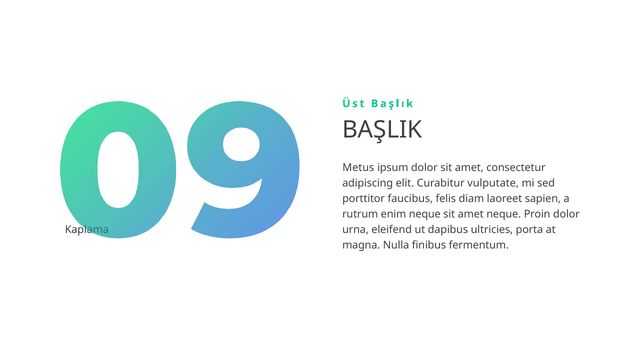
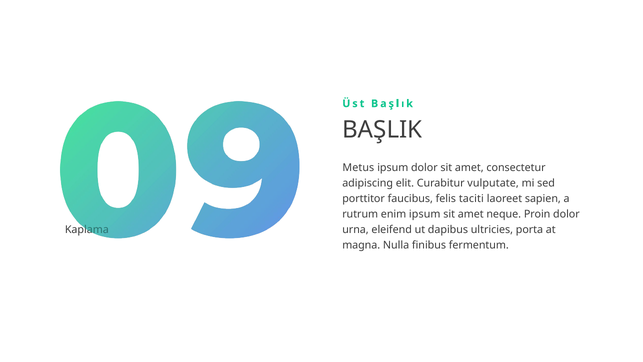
diam: diam -> taciti (471, 199)
enim neque: neque -> ipsum (425, 214)
